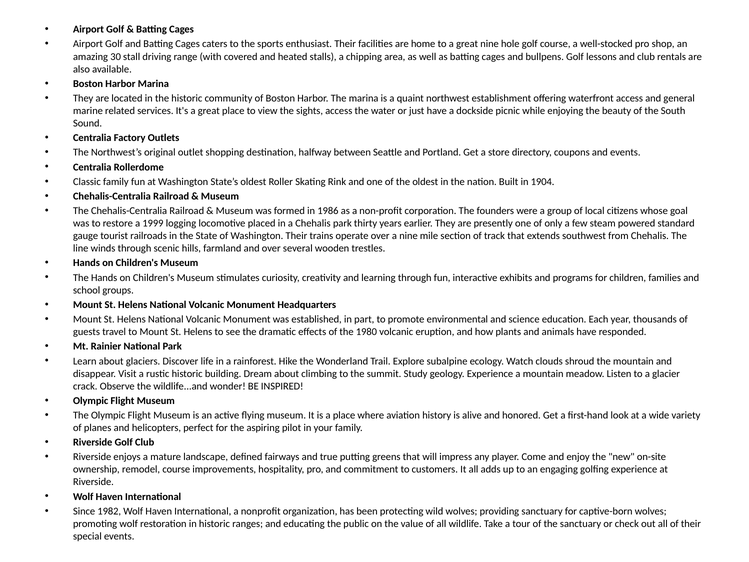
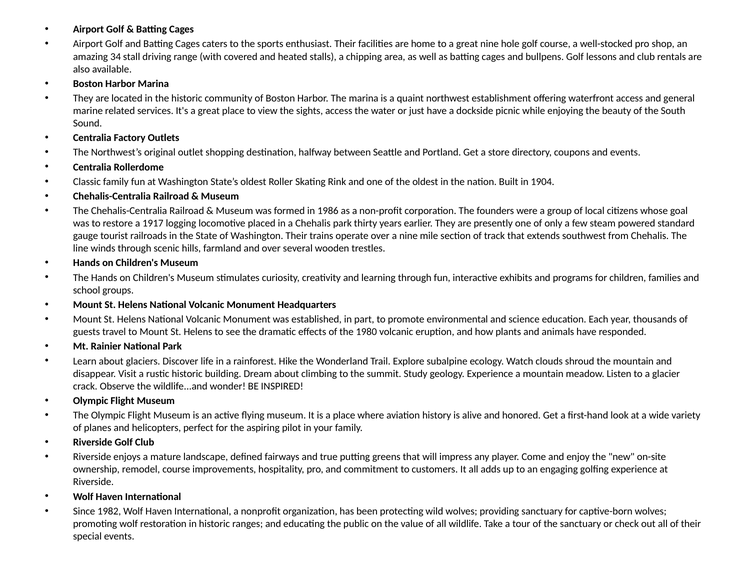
30: 30 -> 34 (116, 57)
1999: 1999 -> 1917 (153, 223)
